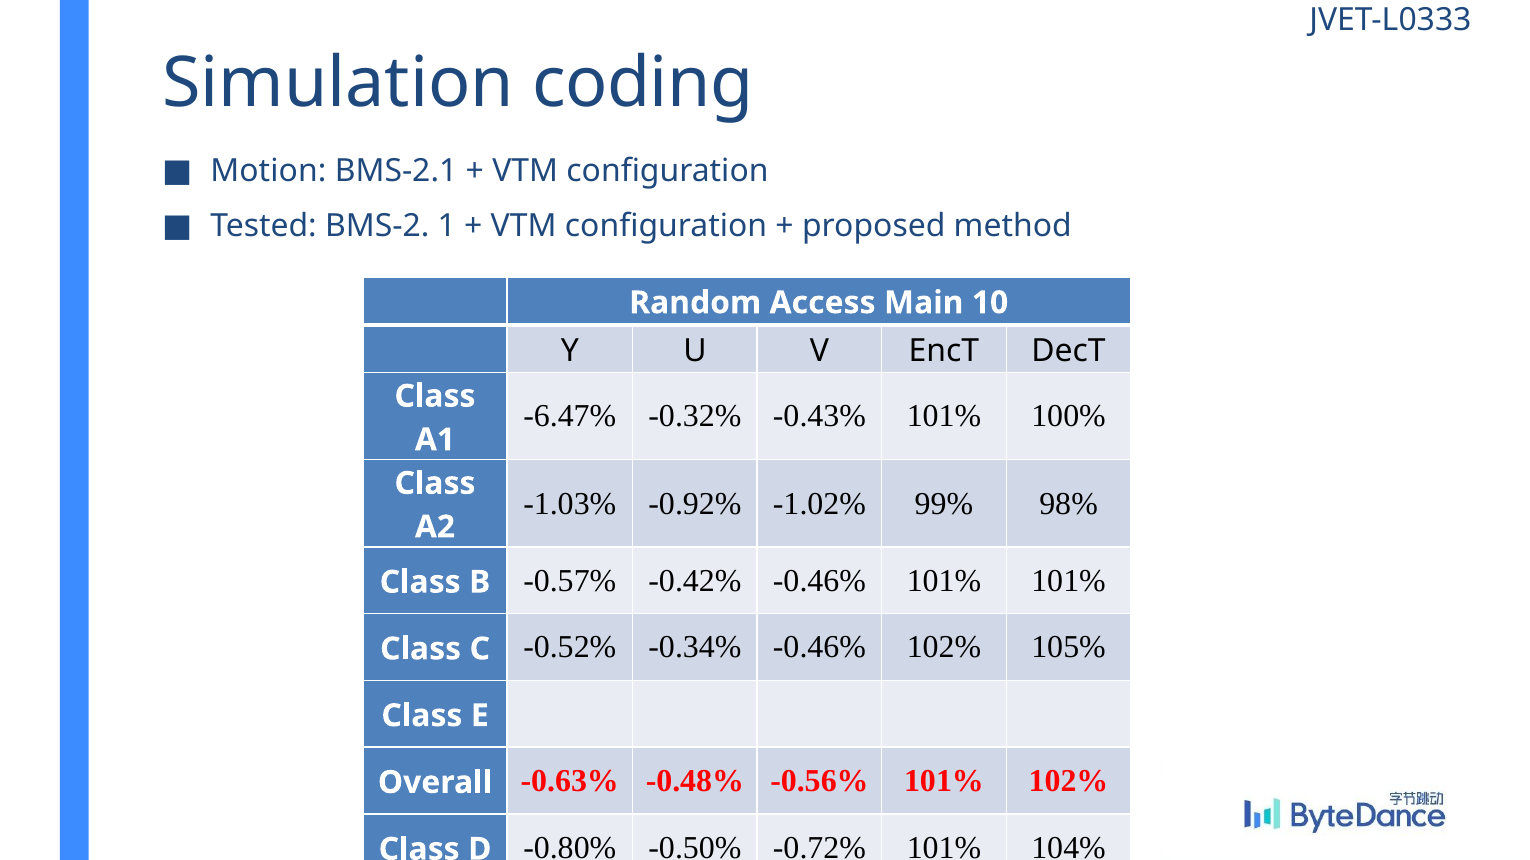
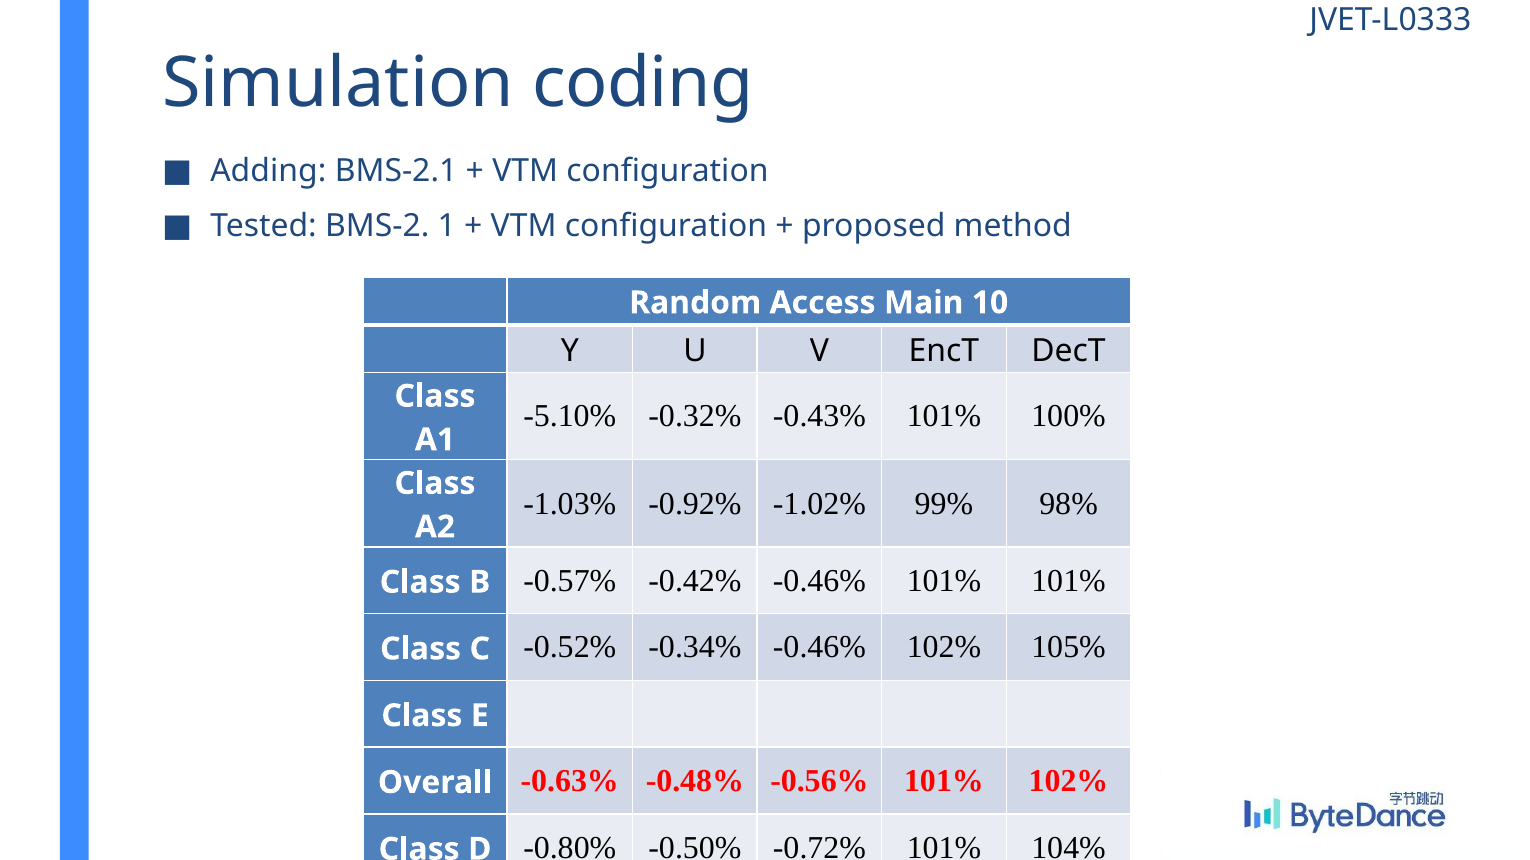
Motion: Motion -> Adding (268, 171)
-6.47%: -6.47% -> -5.10% (570, 417)
